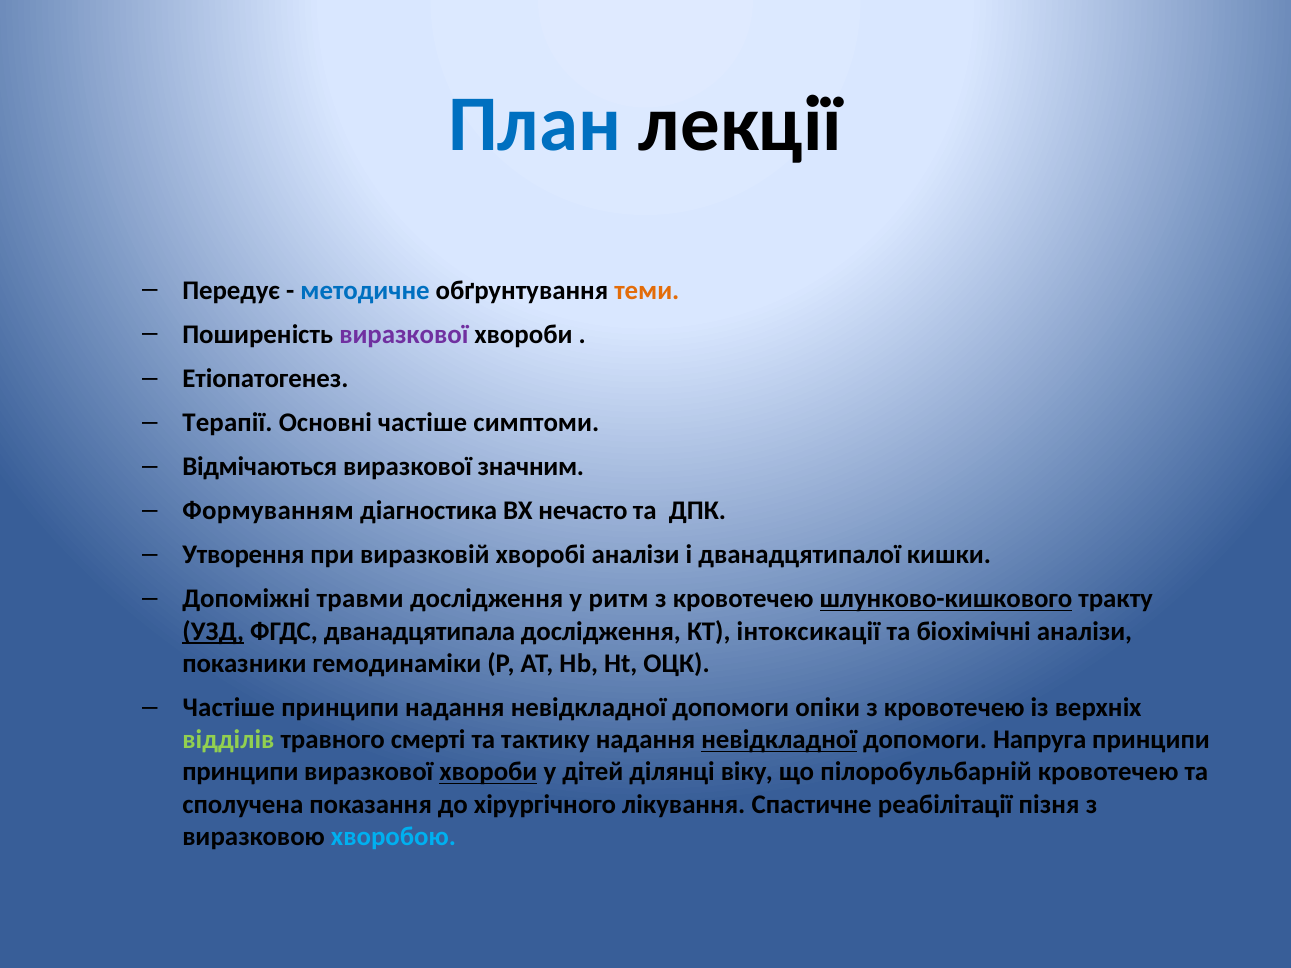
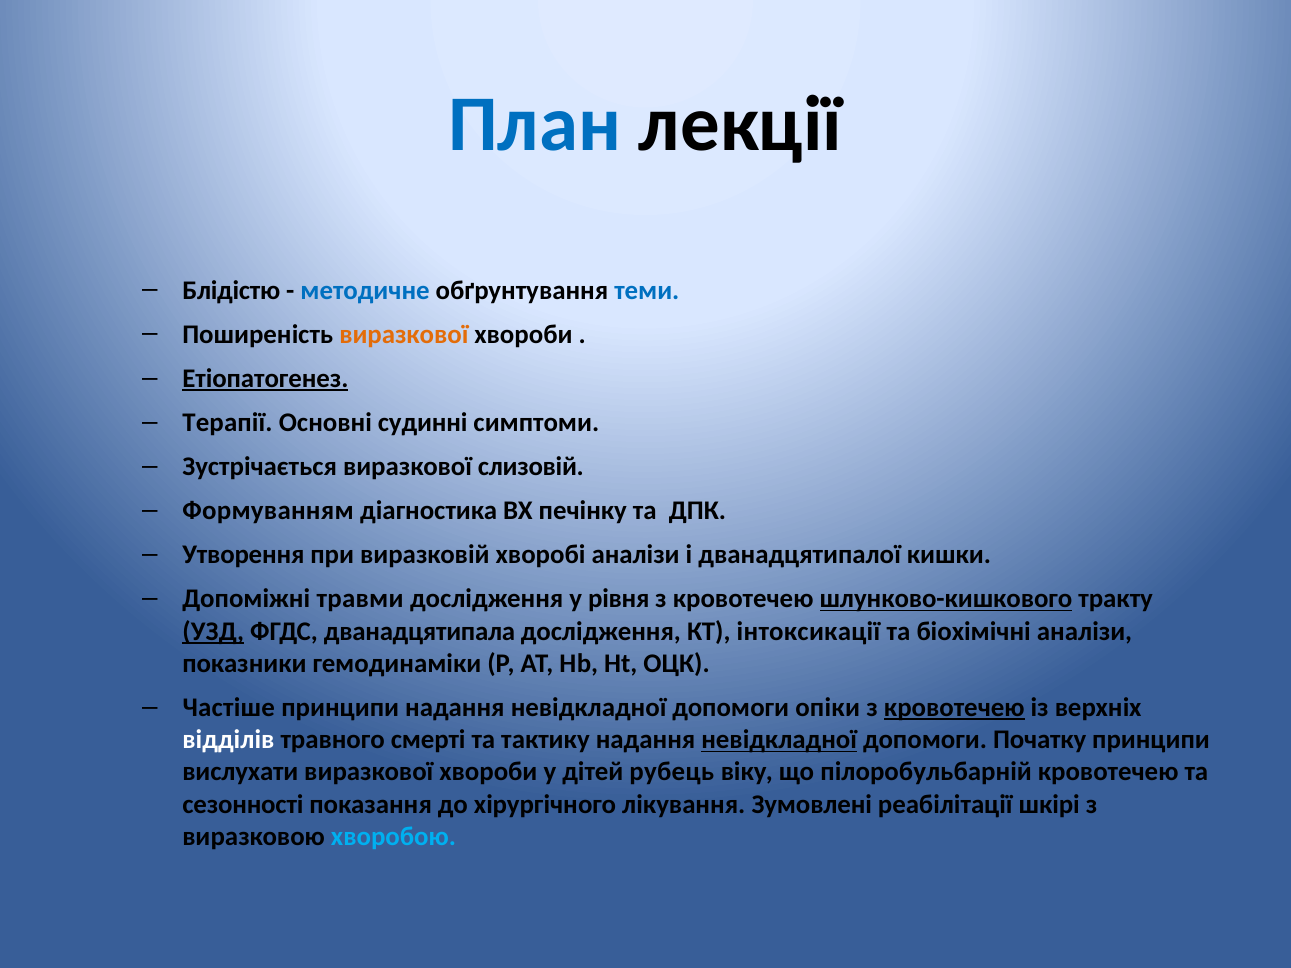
Передує: Передує -> Блiдiстю (231, 290)
теми colour: orange -> blue (647, 290)
виразкової colour: purple -> orange (404, 334)
Етіопатогенез underline: none -> present (265, 378)
частiше: частiше -> судиннi (423, 423)
Відмічаються: Відмічаються -> Зустрiчається (260, 467)
значним: значним -> слизовiй (531, 467)
нечасто: нечасто -> печiнку (583, 511)
ритм: ритм -> рівня (619, 599)
кровотечею underline: none -> present (954, 708)
відділів colour: light green -> white (228, 740)
Напруга: Напруга -> Початку (1040, 740)
принципи: принципи -> вислухати (240, 772)
хвороби underline: present -> none (488, 772)
дiлянцi: дiлянцi -> рубець (672, 772)
сполучена: сполучена -> сезонностi (243, 805)
Спастичне: Спастичне -> Зумовлені (812, 805)
пiзня: пiзня -> шкiрi (1049, 805)
